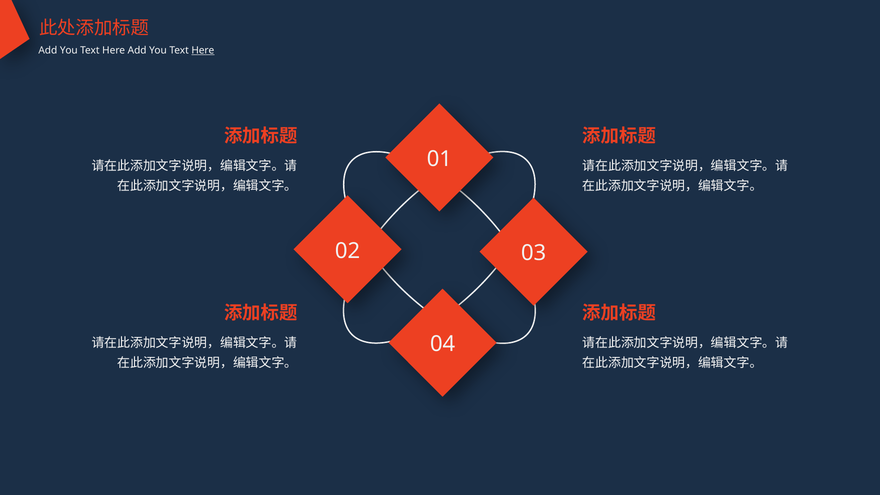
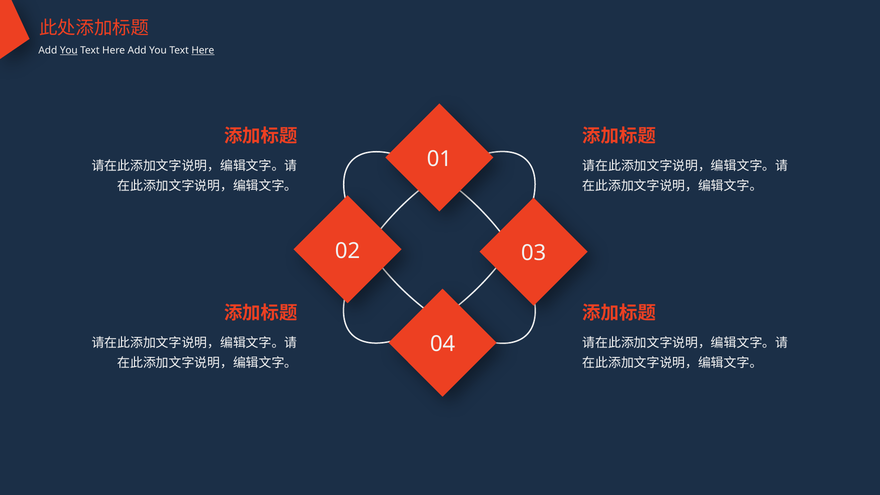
You underline: none -> present (69, 50)
